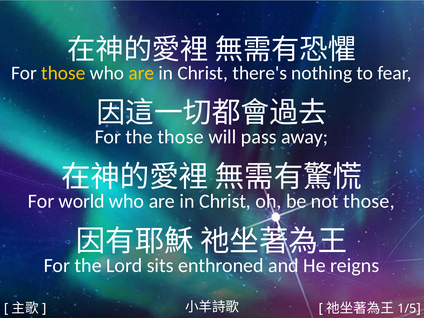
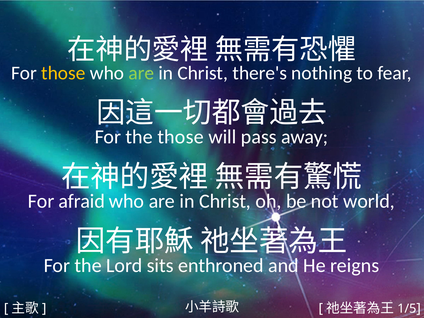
are colour: yellow -> light green (141, 73)
world: world -> afraid (82, 201)
not those: those -> world (369, 201)
